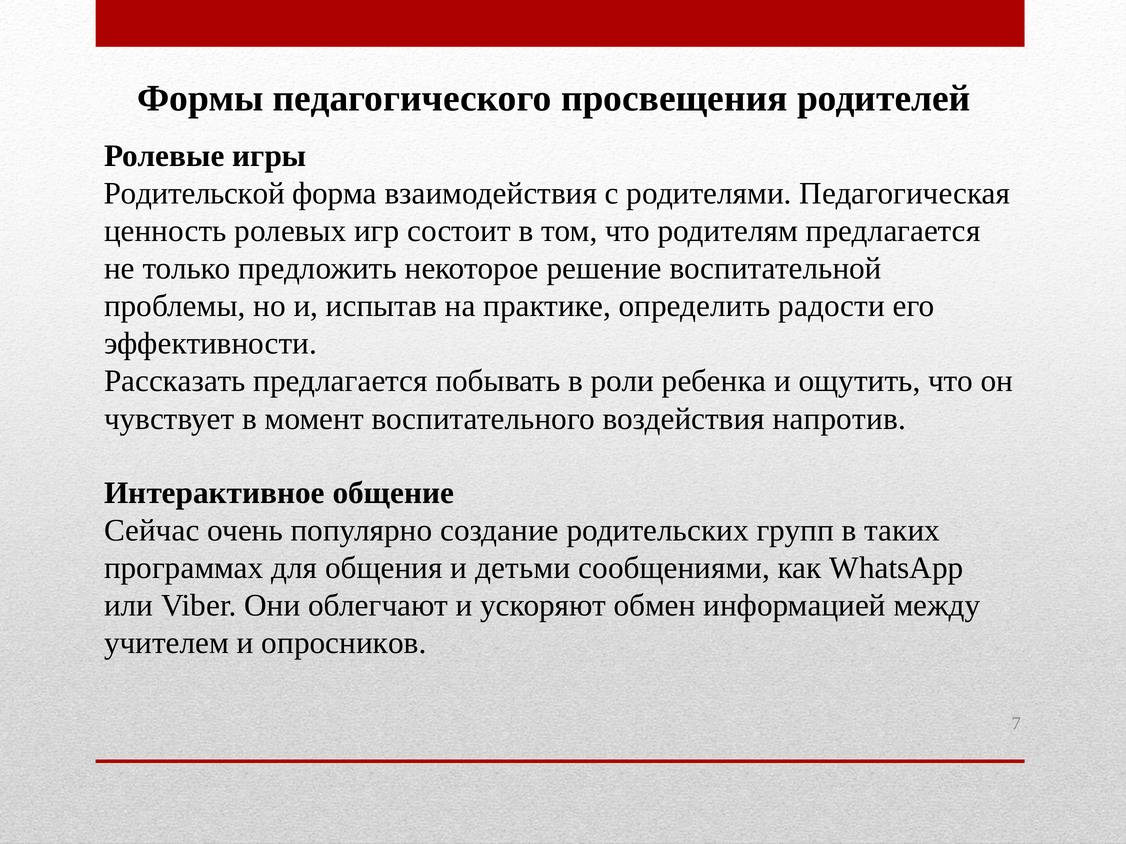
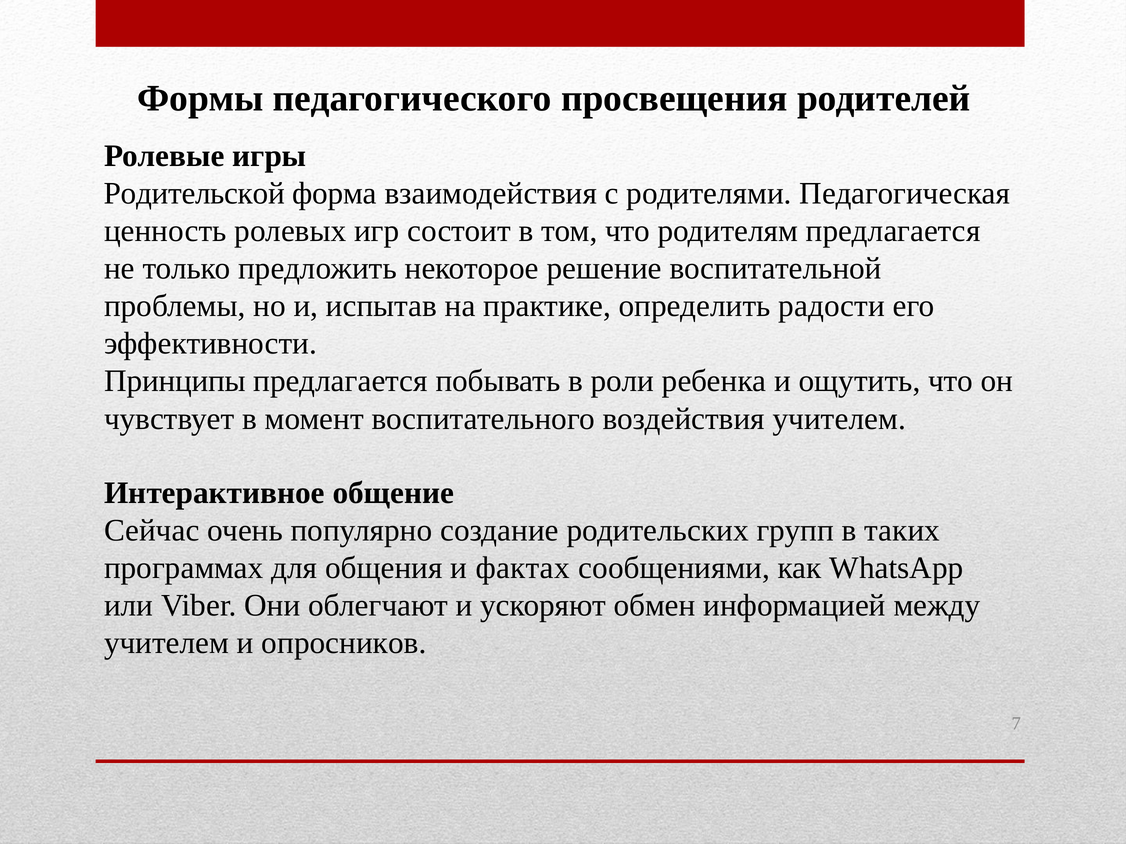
Рассказать: Рассказать -> Принципы (175, 381)
воздействия напротив: напротив -> учителем (839, 419)
детьми: детьми -> фактах (523, 568)
